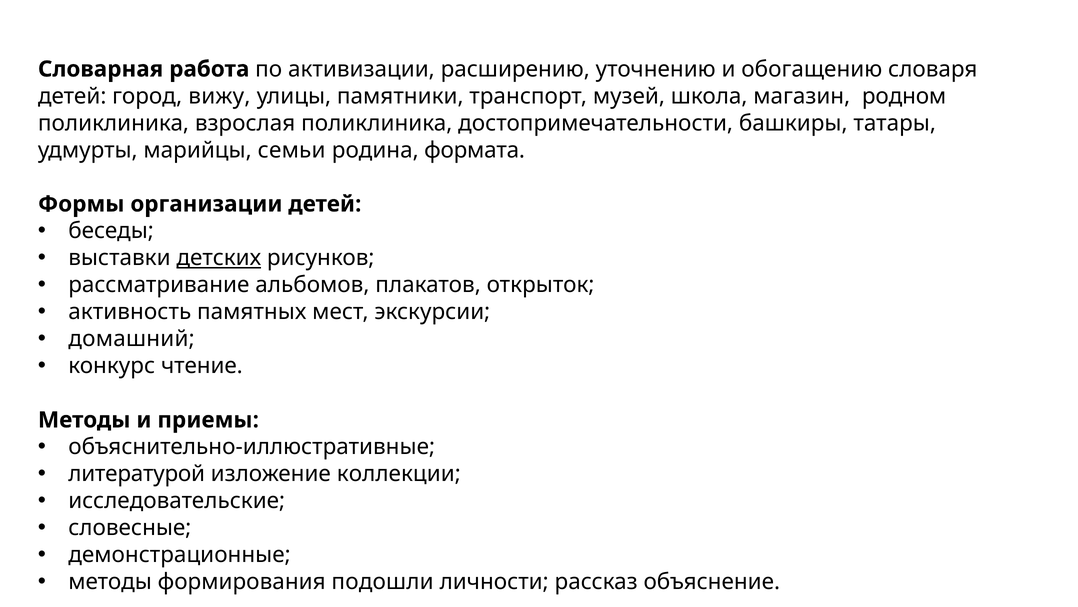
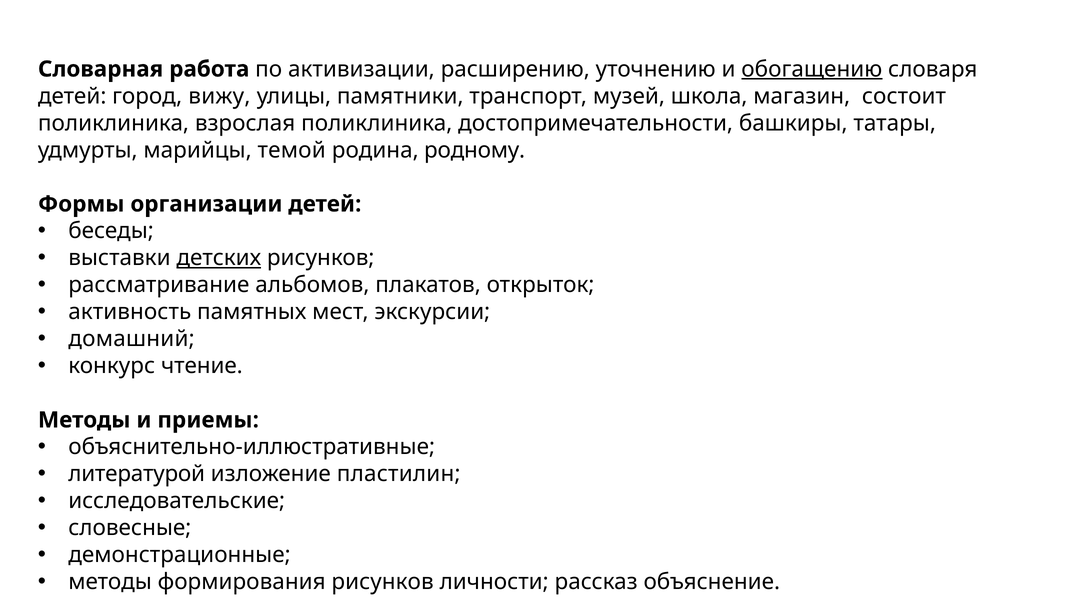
обогащению underline: none -> present (812, 69)
родном: родном -> состоит (904, 96)
семьи: семьи -> темой (292, 150)
формата: формата -> родному (475, 150)
коллекции: коллекции -> пластилин (399, 473)
формирования подошли: подошли -> рисунков (383, 581)
